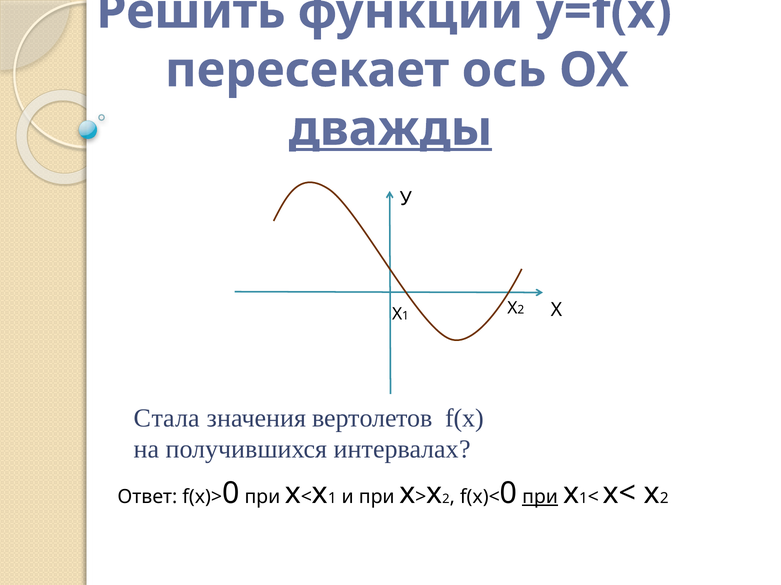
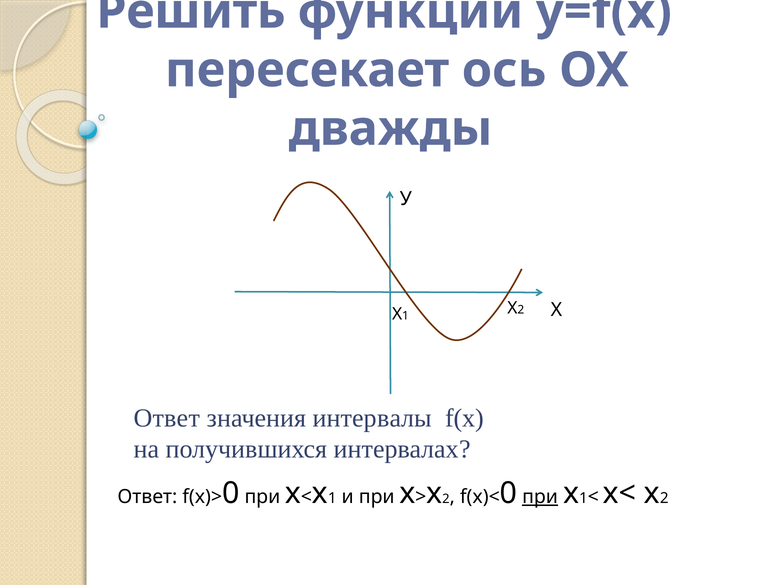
дважды underline: present -> none (391, 129)
Стала: Стала -> Ответ (167, 419)
вертолетов: вертолетов -> интервалы (372, 419)
